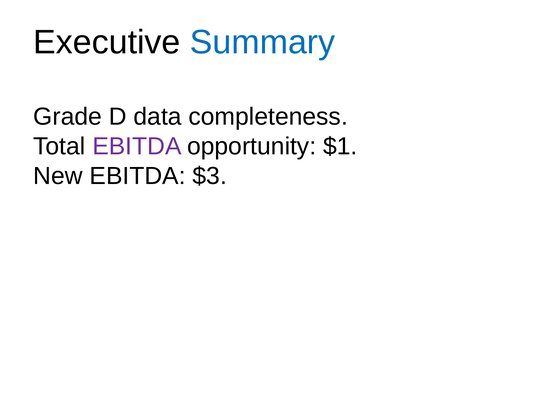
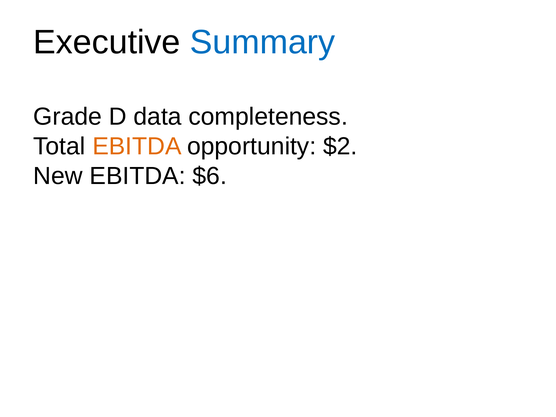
EBITDA colour: purple -> orange (137, 146)
$1: $1 -> $2 (340, 146)
$3: $3 -> $6 (210, 176)
